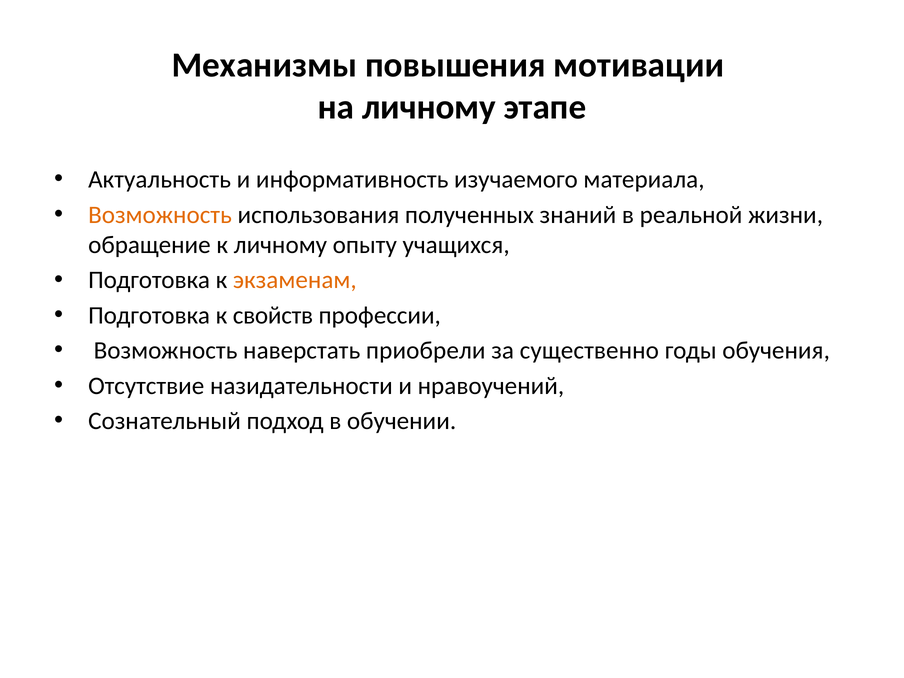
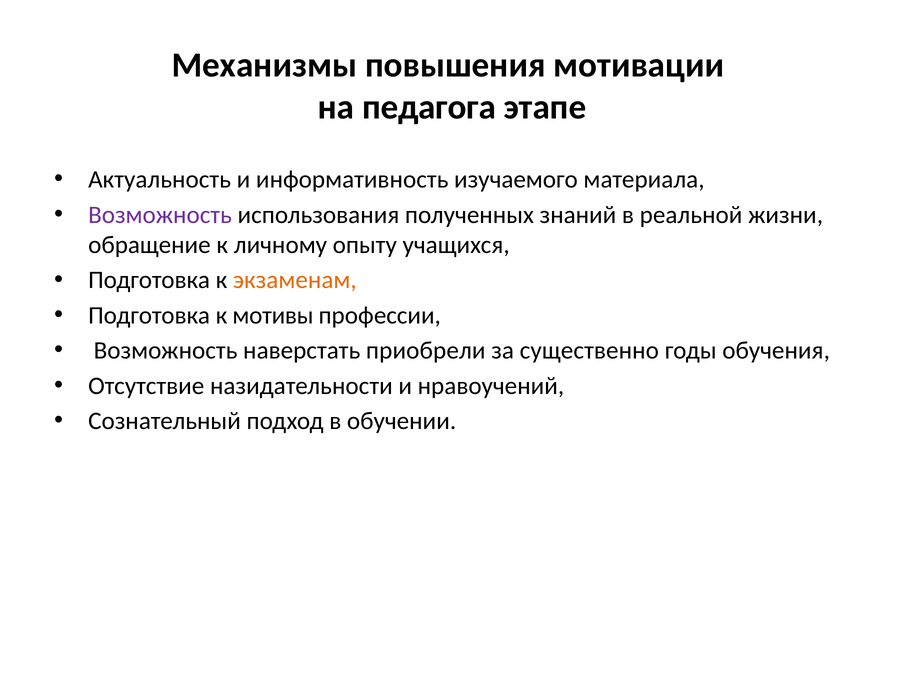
на личному: личному -> педагога (429, 107)
Возможность colour: orange -> purple (160, 215)
свойств: свойств -> мотивы (273, 315)
